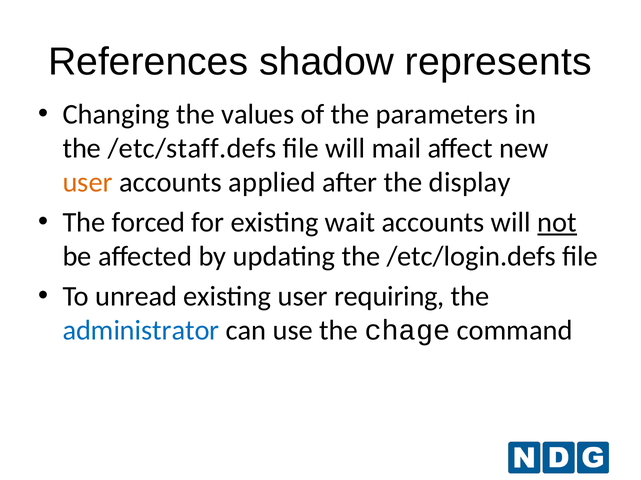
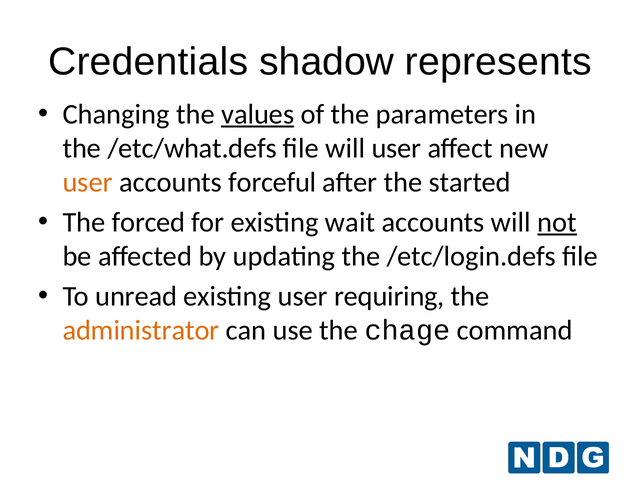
References: References -> Credentials (148, 62)
values underline: none -> present (258, 114)
/etc/staff.defs: /etc/staff.defs -> /etc/what.defs (192, 149)
will mail: mail -> user (396, 149)
applied: applied -> forceful (272, 183)
display: display -> started (470, 183)
administrator colour: blue -> orange (141, 331)
